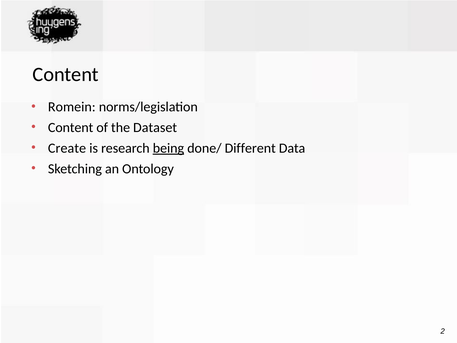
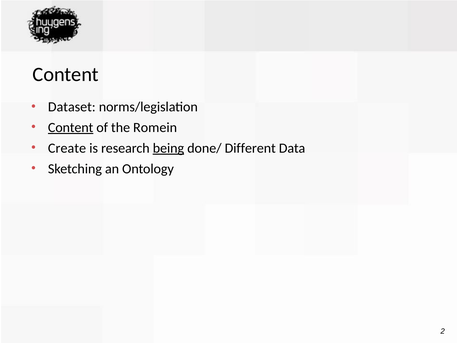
Romein: Romein -> Dataset (72, 107)
Content underline: none -> present (71, 127)
Dataset: Dataset -> Romein (155, 127)
